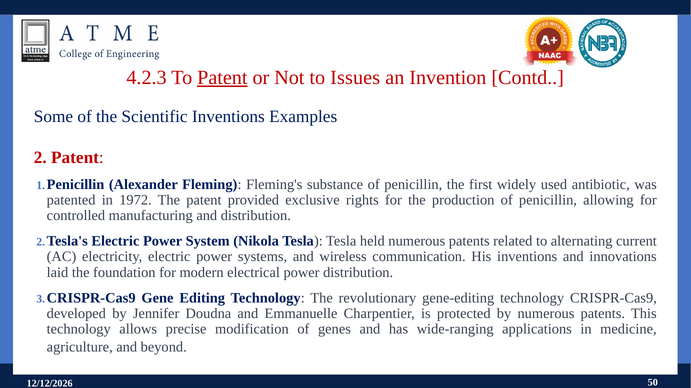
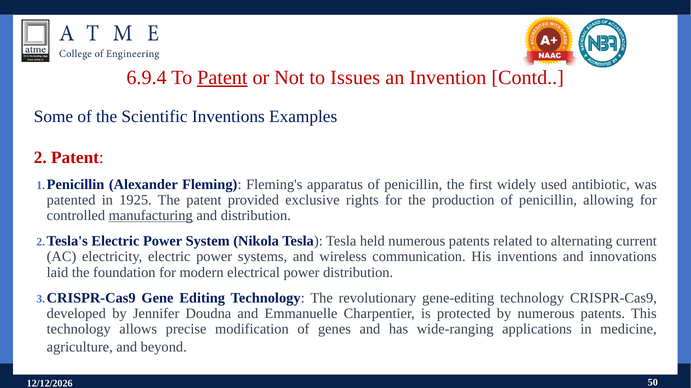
4.2.3: 4.2.3 -> 6.9.4 (147, 78)
substance: substance -> apparatus (335, 185)
1972: 1972 -> 1925 (136, 200)
manufacturing underline: none -> present (151, 216)
